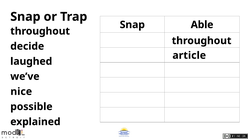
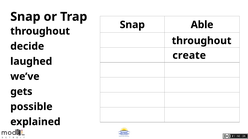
article: article -> create (189, 56)
nice: nice -> gets (21, 92)
